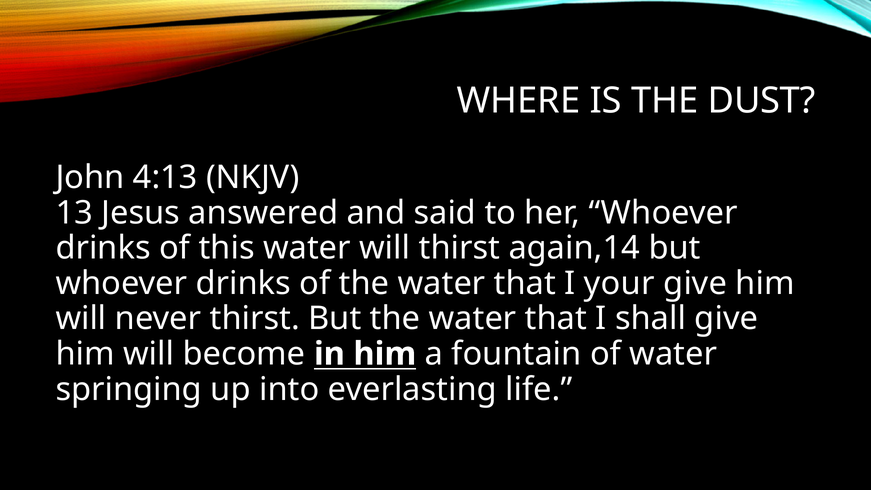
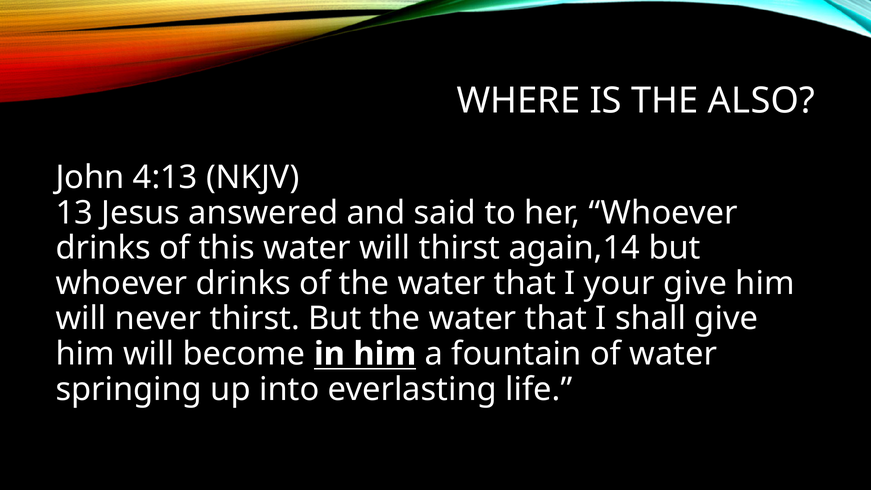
DUST: DUST -> ALSO (761, 101)
